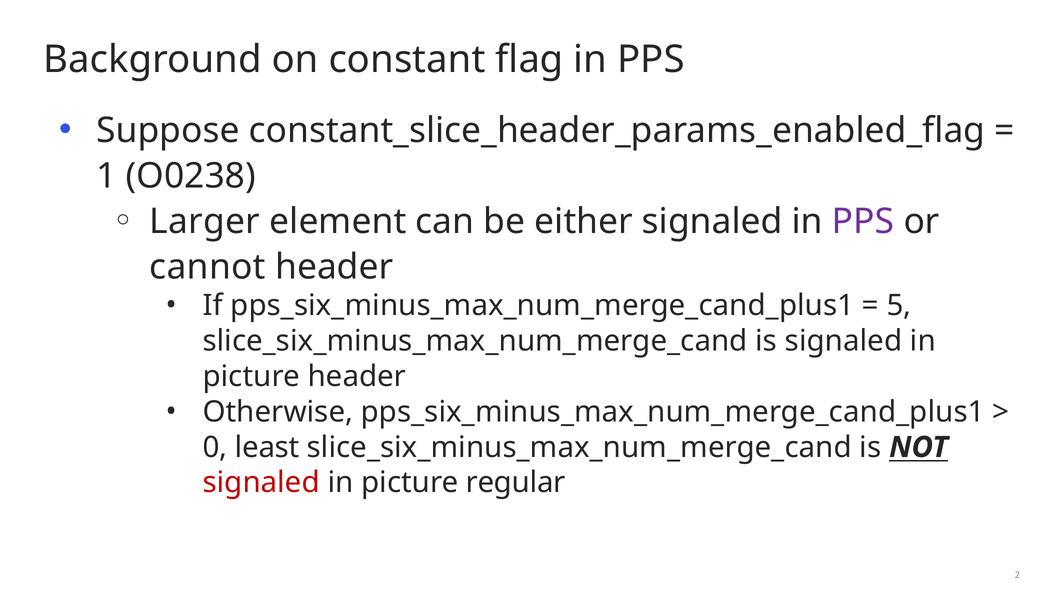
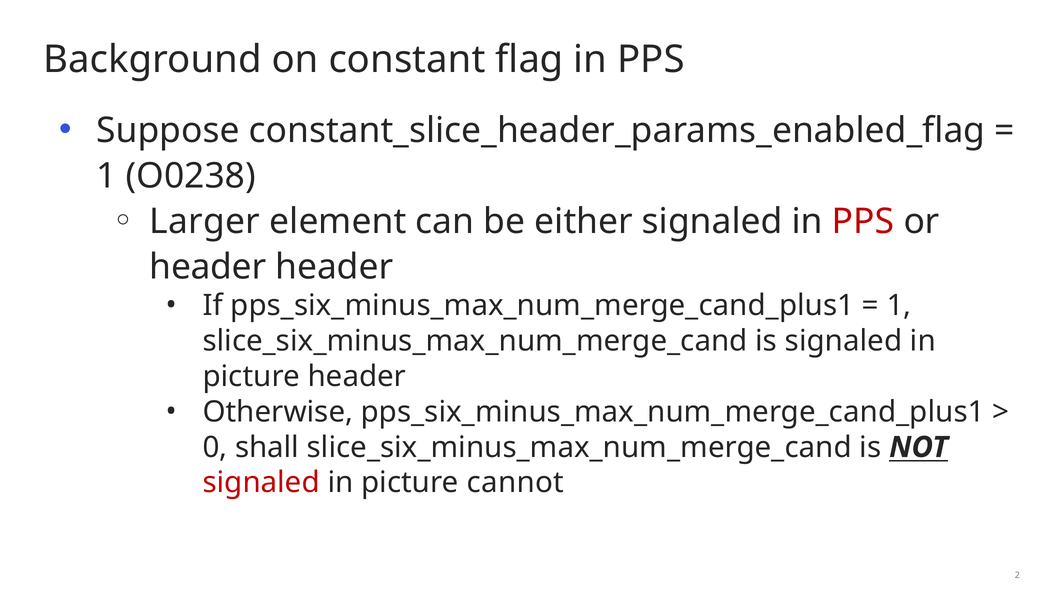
PPS colour: purple -> red (863, 221)
cannot: cannot -> header (208, 267)
5: 5 -> 1 (899, 305)
least: least -> shall (267, 447)
regular: regular -> cannot (515, 483)
